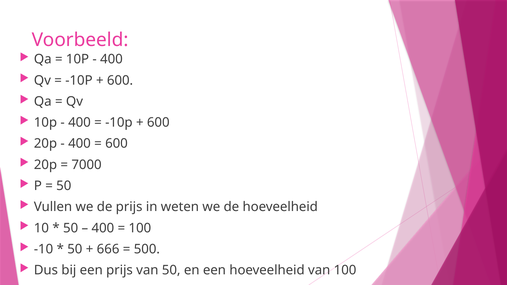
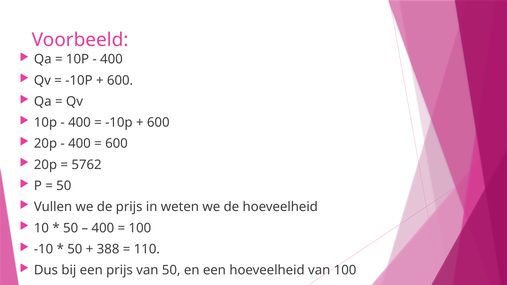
7000: 7000 -> 5762 (87, 165)
666: 666 -> 388 (108, 249)
500: 500 -> 110 (147, 249)
